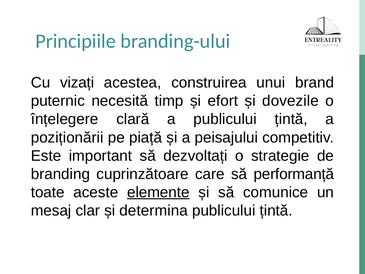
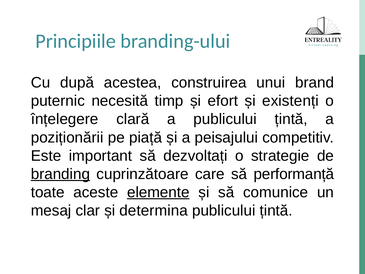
vizați: vizați -> după (77, 83)
dovezile: dovezile -> existenți (291, 101)
branding underline: none -> present (60, 174)
